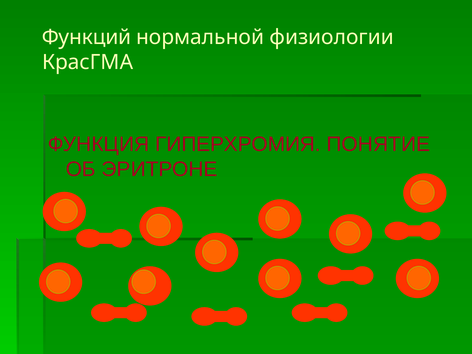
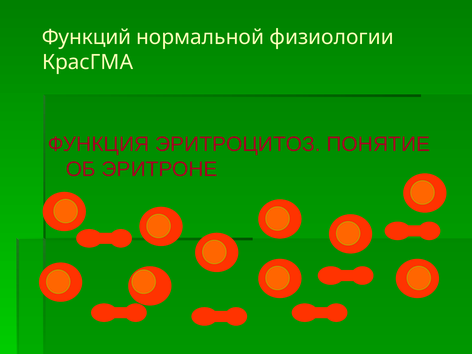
ГИПЕРХРОМИЯ: ГИПЕРХРОМИЯ -> ЭРИТРОЦИТОЗ (238, 144)
